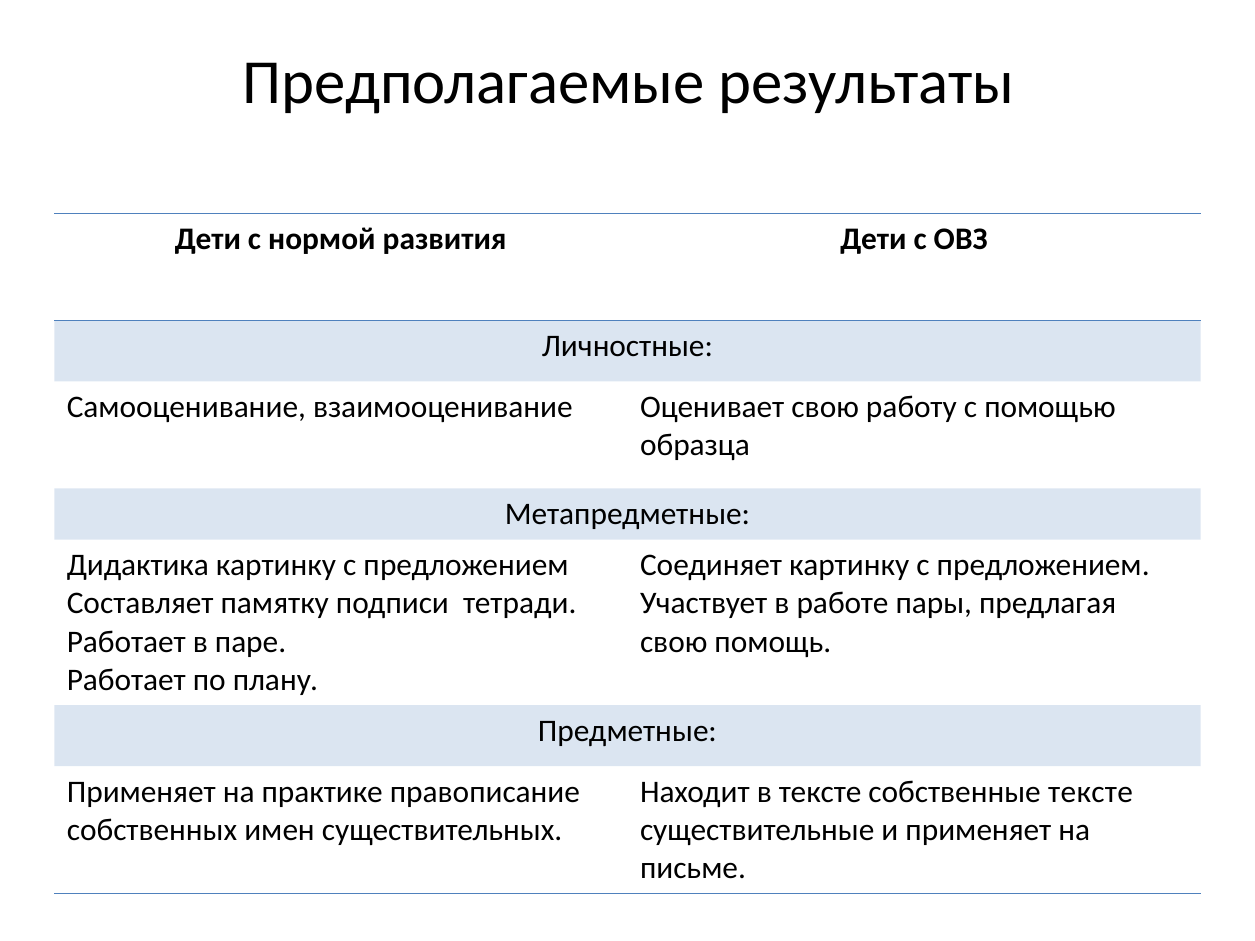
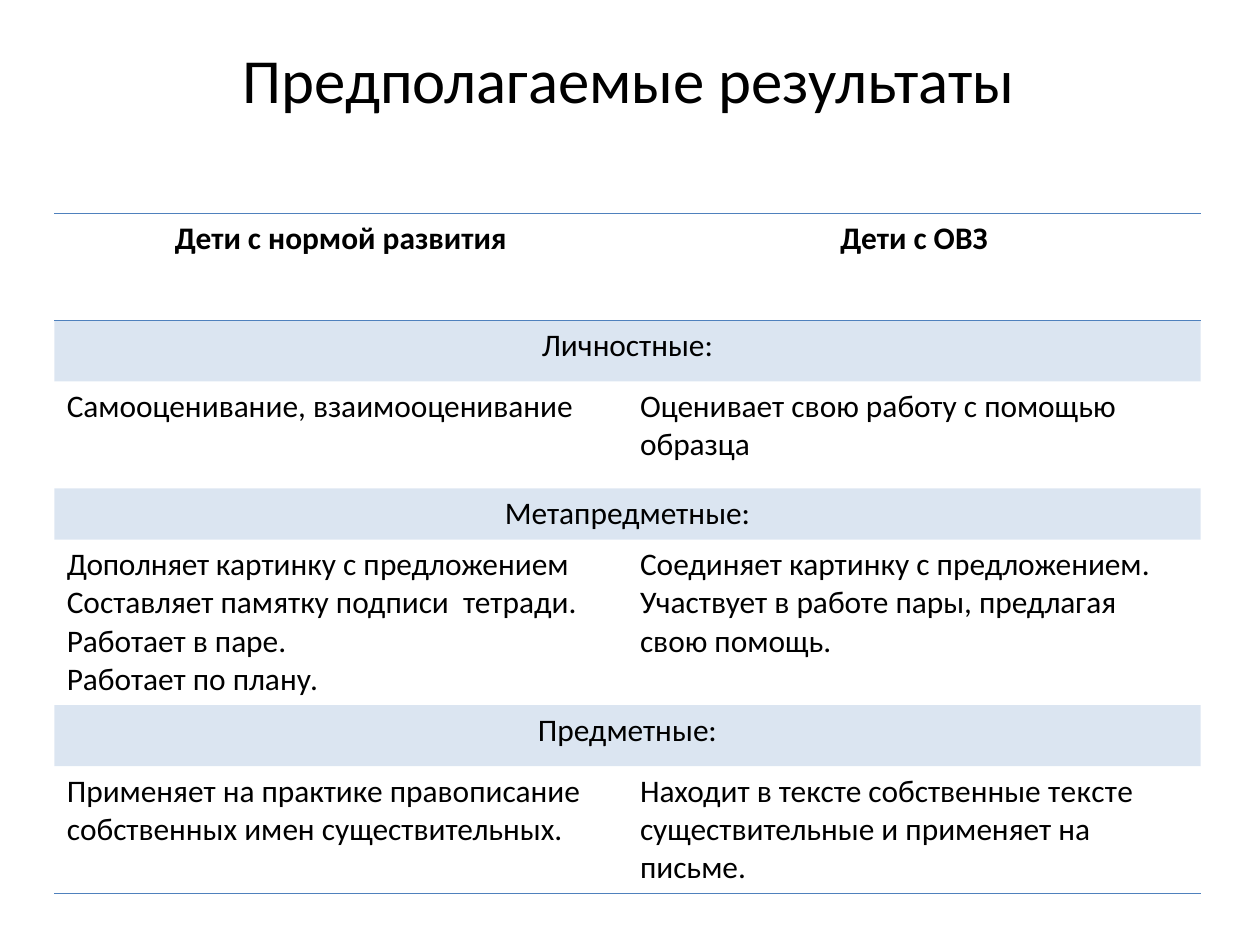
Дидактика: Дидактика -> Дополняет (138, 565)
